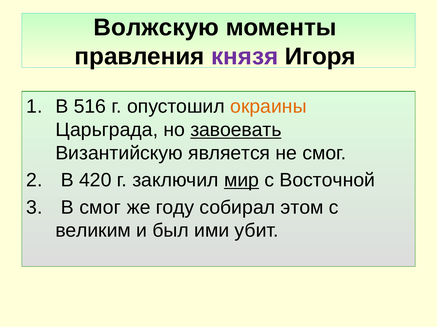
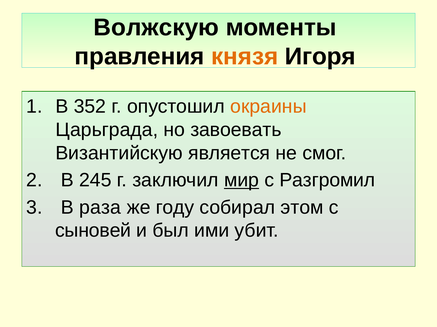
князя colour: purple -> orange (245, 57)
516: 516 -> 352 (90, 107)
завоевать underline: present -> none (236, 130)
420: 420 -> 245 (95, 181)
Восточной: Восточной -> Разгромил (327, 181)
В смог: смог -> раза (100, 208)
великим: великим -> сыновей (93, 231)
